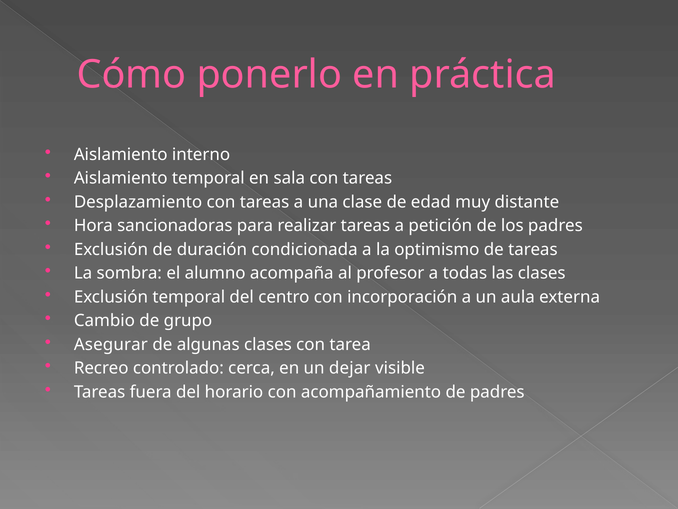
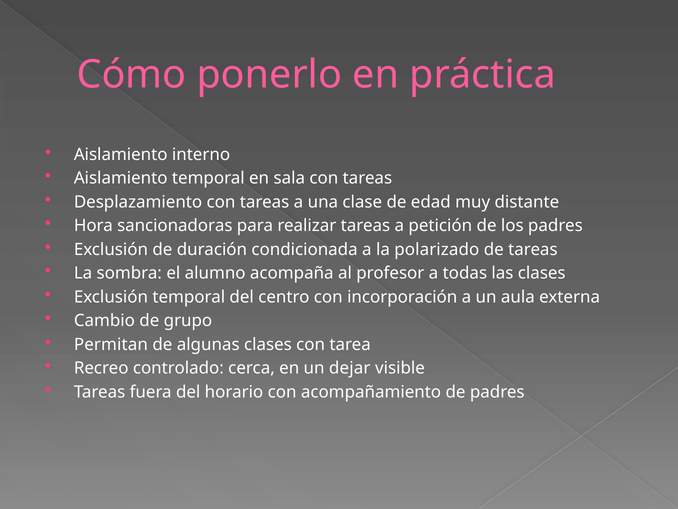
optimismo: optimismo -> polarizado (437, 249)
Asegurar: Asegurar -> Permitan (111, 344)
